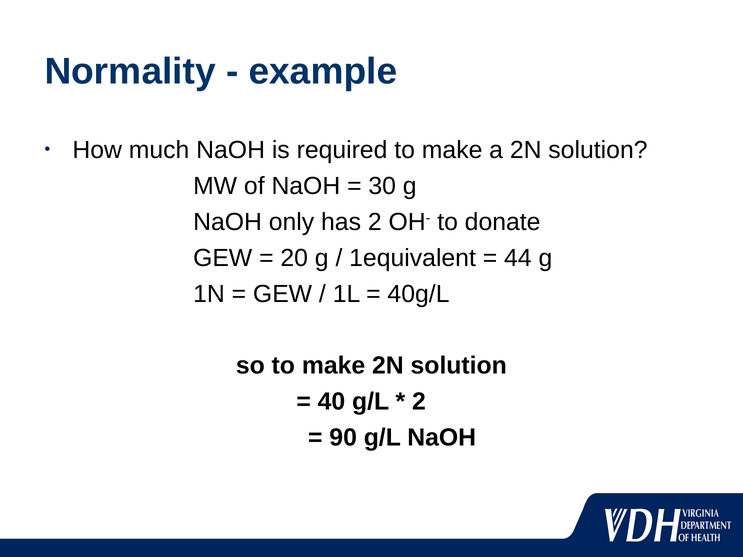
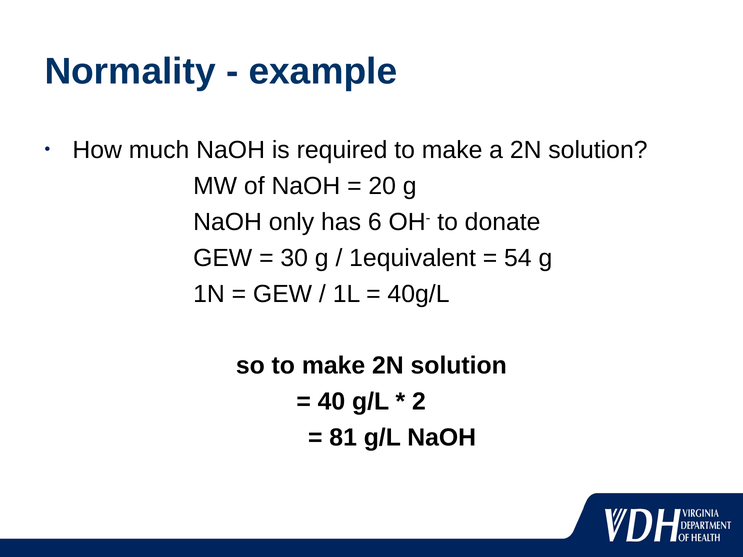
30: 30 -> 20 (382, 186)
has 2: 2 -> 6 (375, 222)
20: 20 -> 30 (294, 258)
44: 44 -> 54 (518, 258)
90: 90 -> 81 (343, 438)
